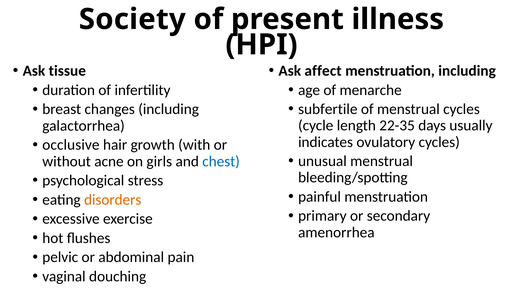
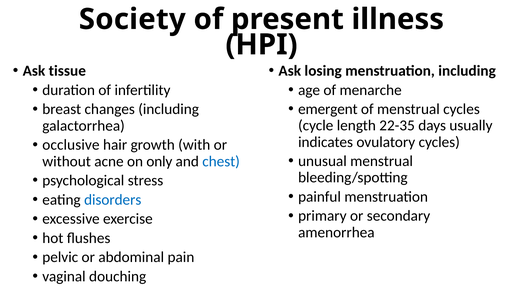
affect: affect -> losing (323, 71)
subfertile: subfertile -> emergent (328, 109)
girls: girls -> only (159, 161)
disorders colour: orange -> blue (113, 200)
